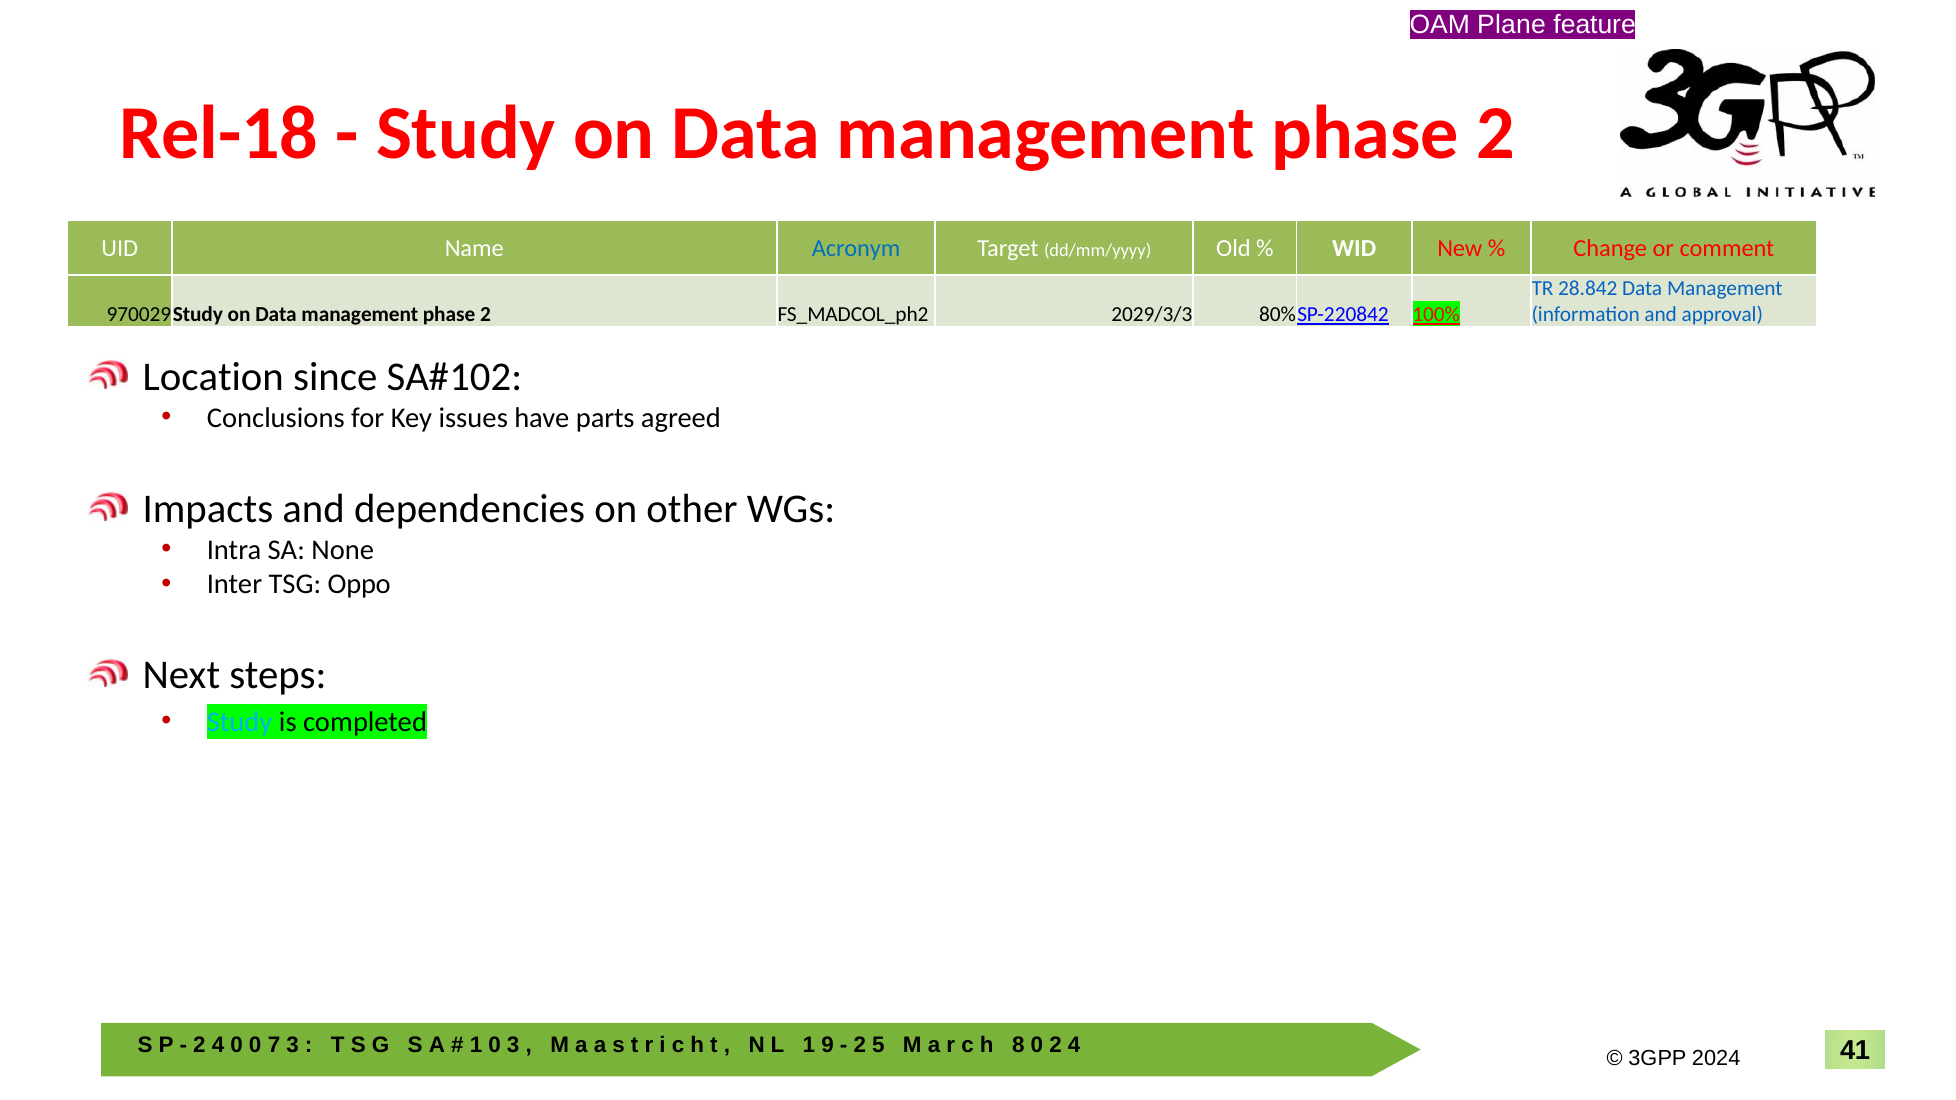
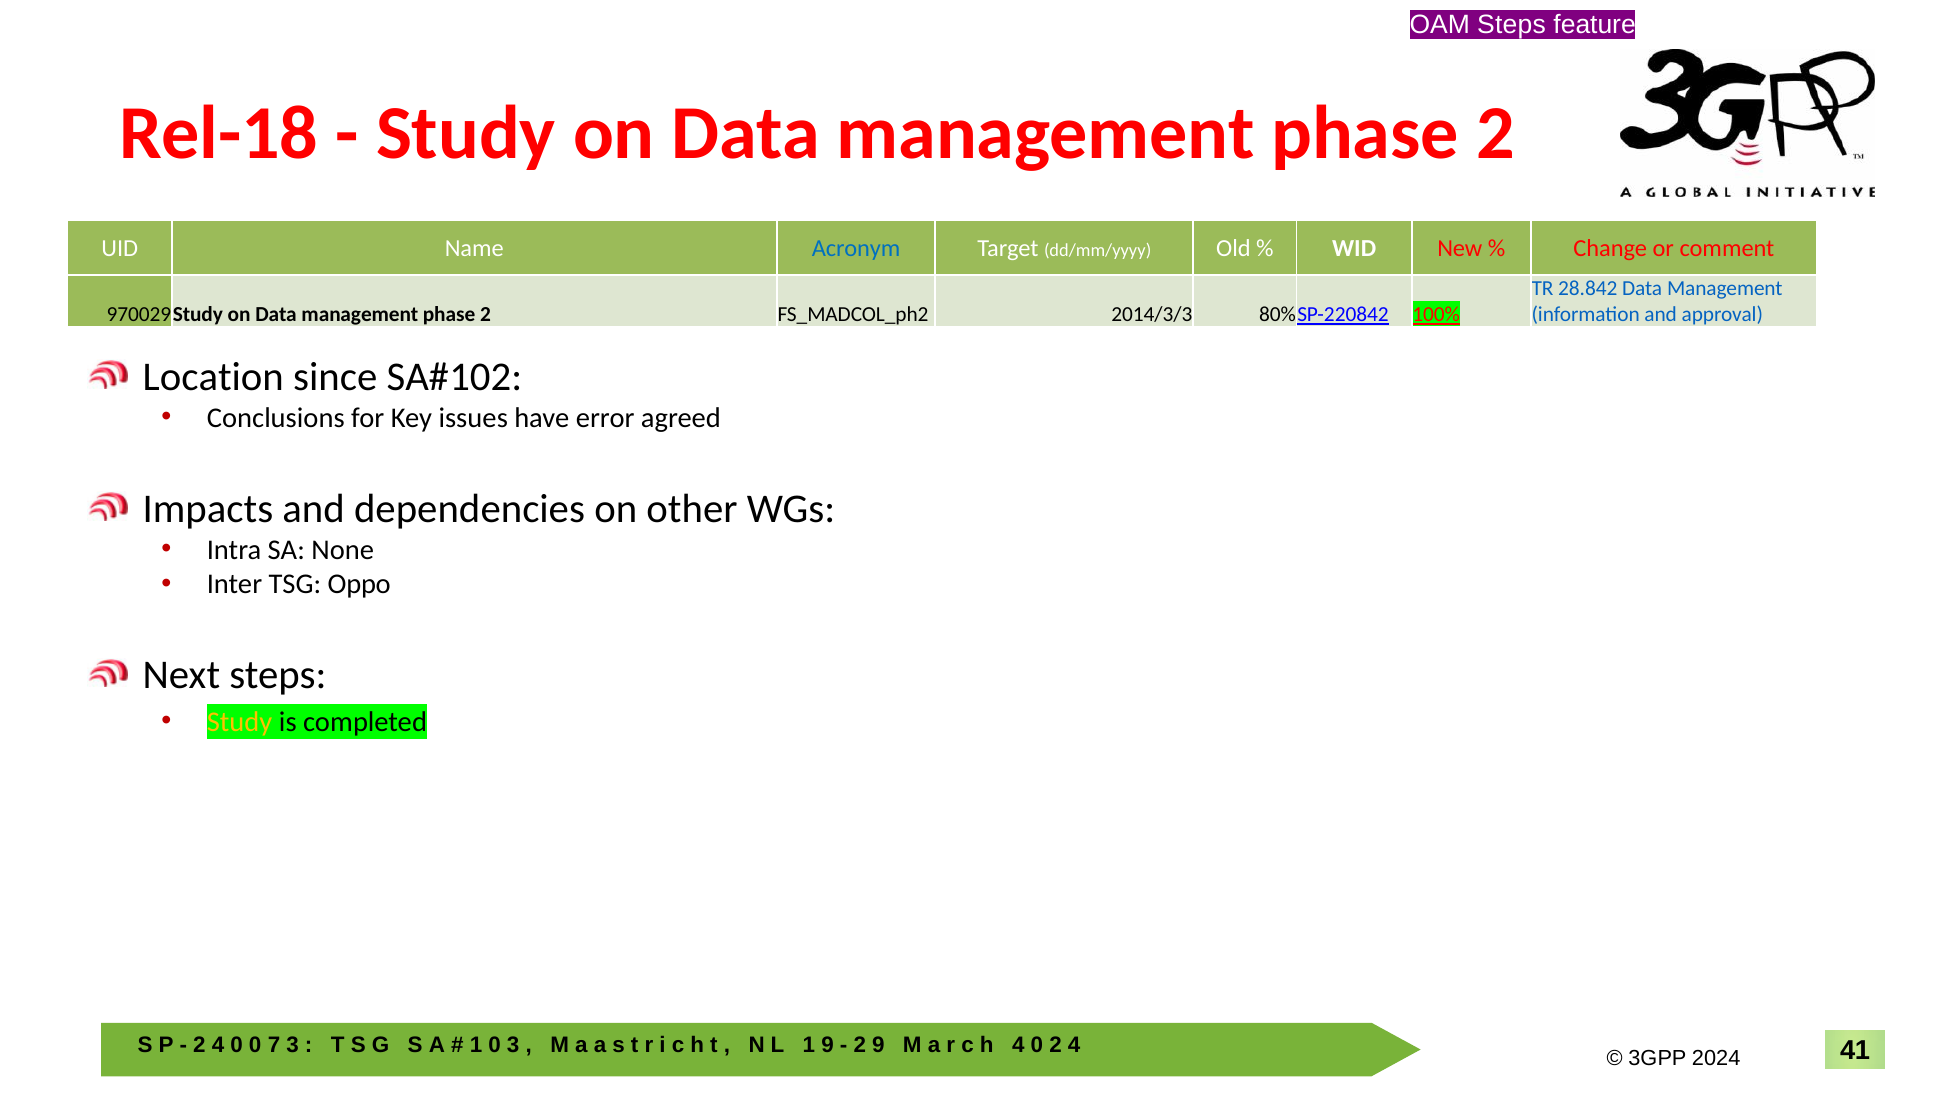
OAM Plane: Plane -> Steps (1511, 25)
2029/3/3: 2029/3/3 -> 2014/3/3 (1152, 315)
parts: parts -> error (605, 418)
Study colour: light blue -> yellow (240, 722)
2 5: 5 -> 9 (878, 1045)
8: 8 -> 4 (1018, 1045)
